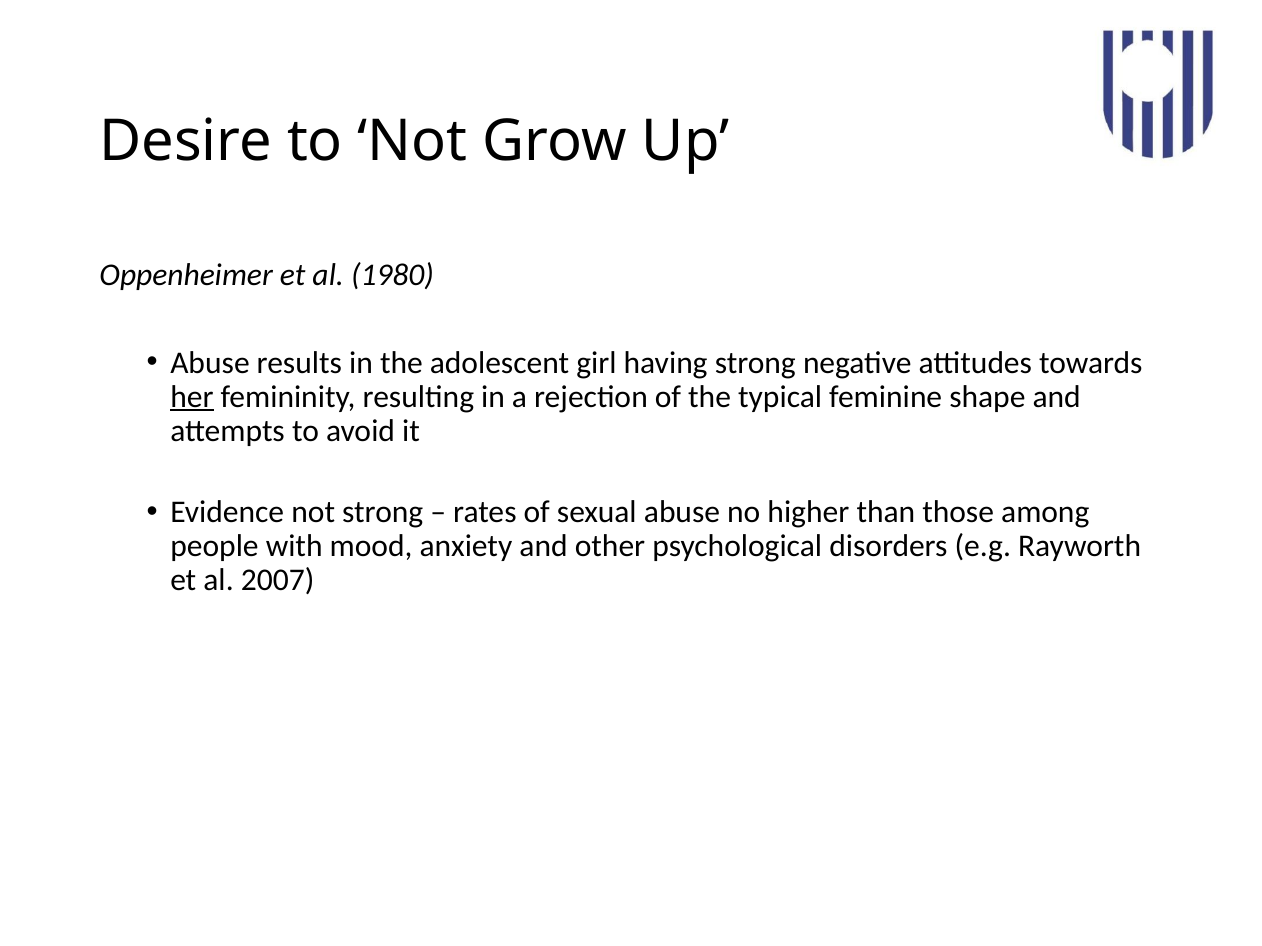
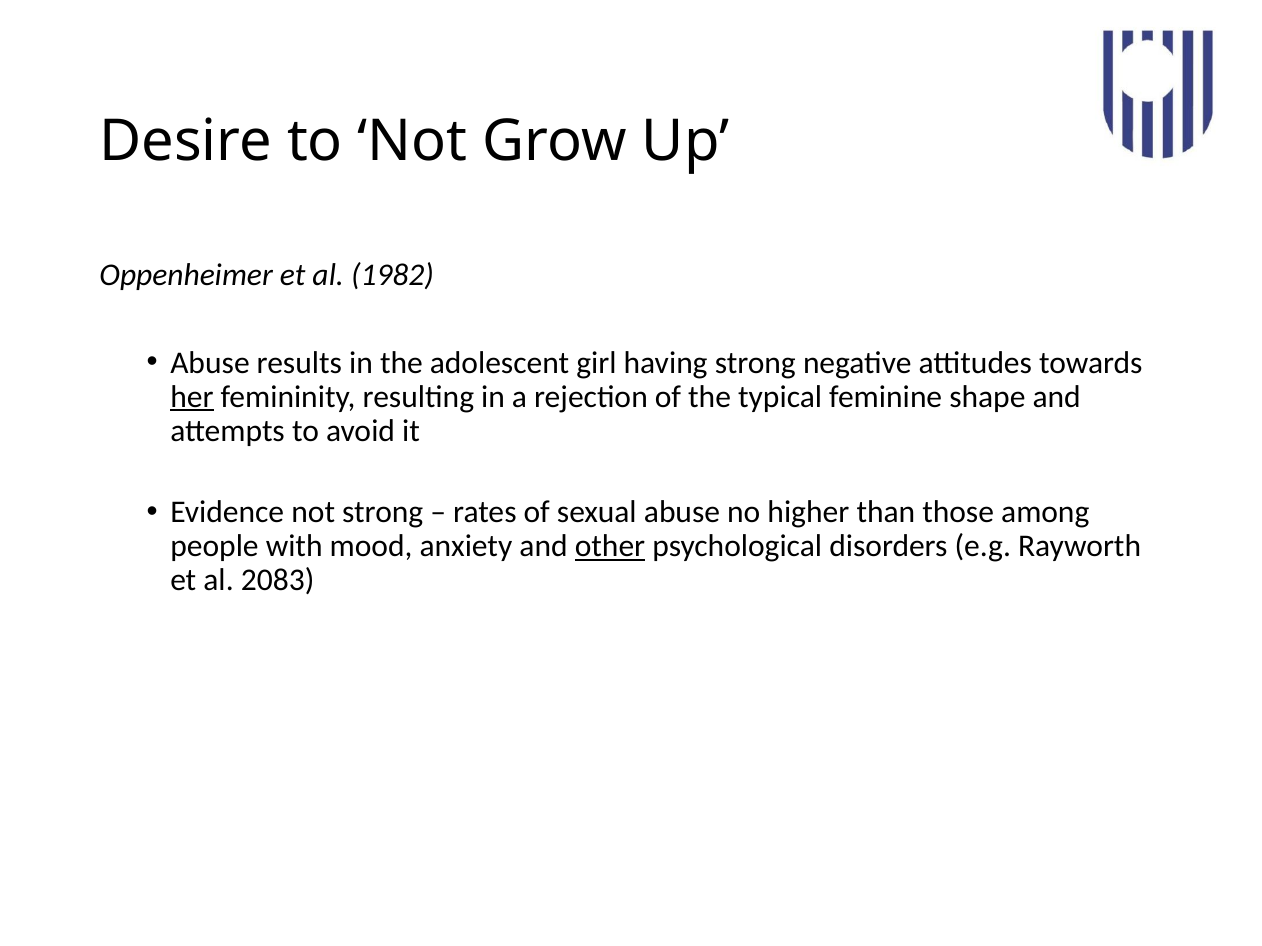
1980: 1980 -> 1982 (392, 275)
other underline: none -> present (610, 546)
2007: 2007 -> 2083 (278, 581)
